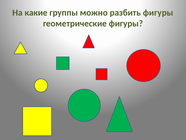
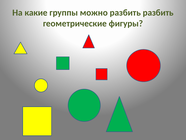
разбить фигуры: фигуры -> разбить (158, 13)
